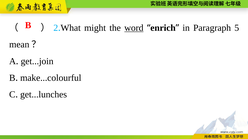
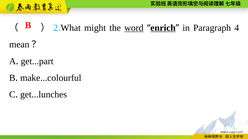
enrich underline: none -> present (163, 28)
5: 5 -> 4 (237, 28)
get...join: get...join -> get...part (37, 61)
